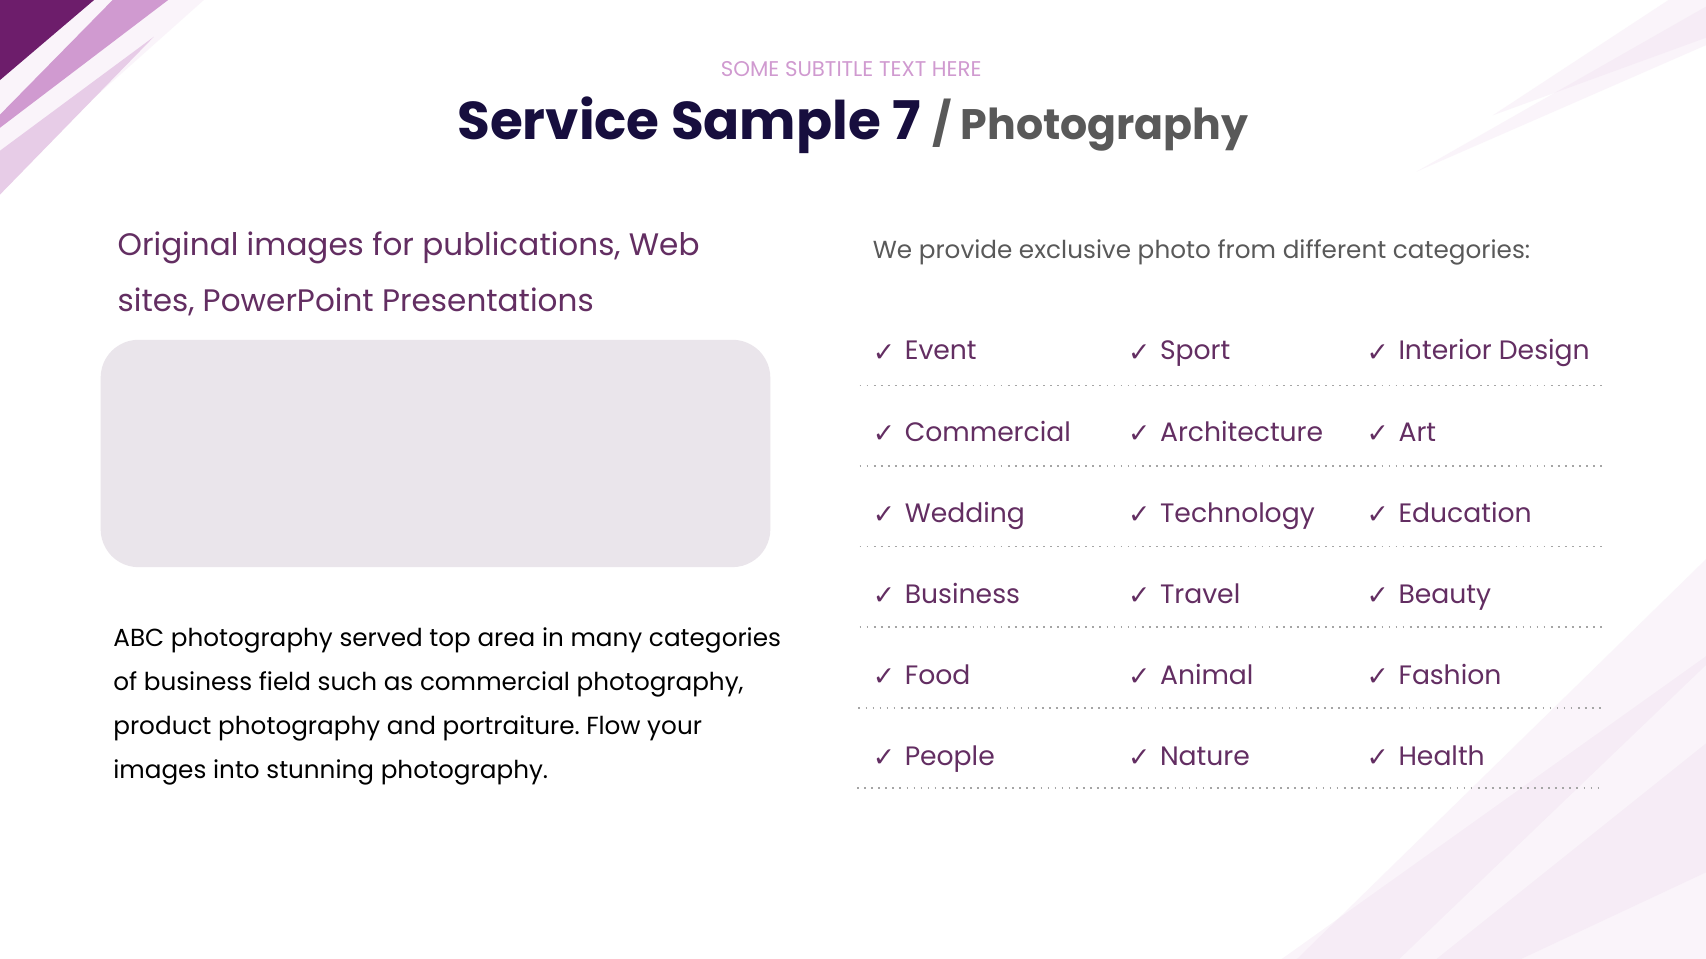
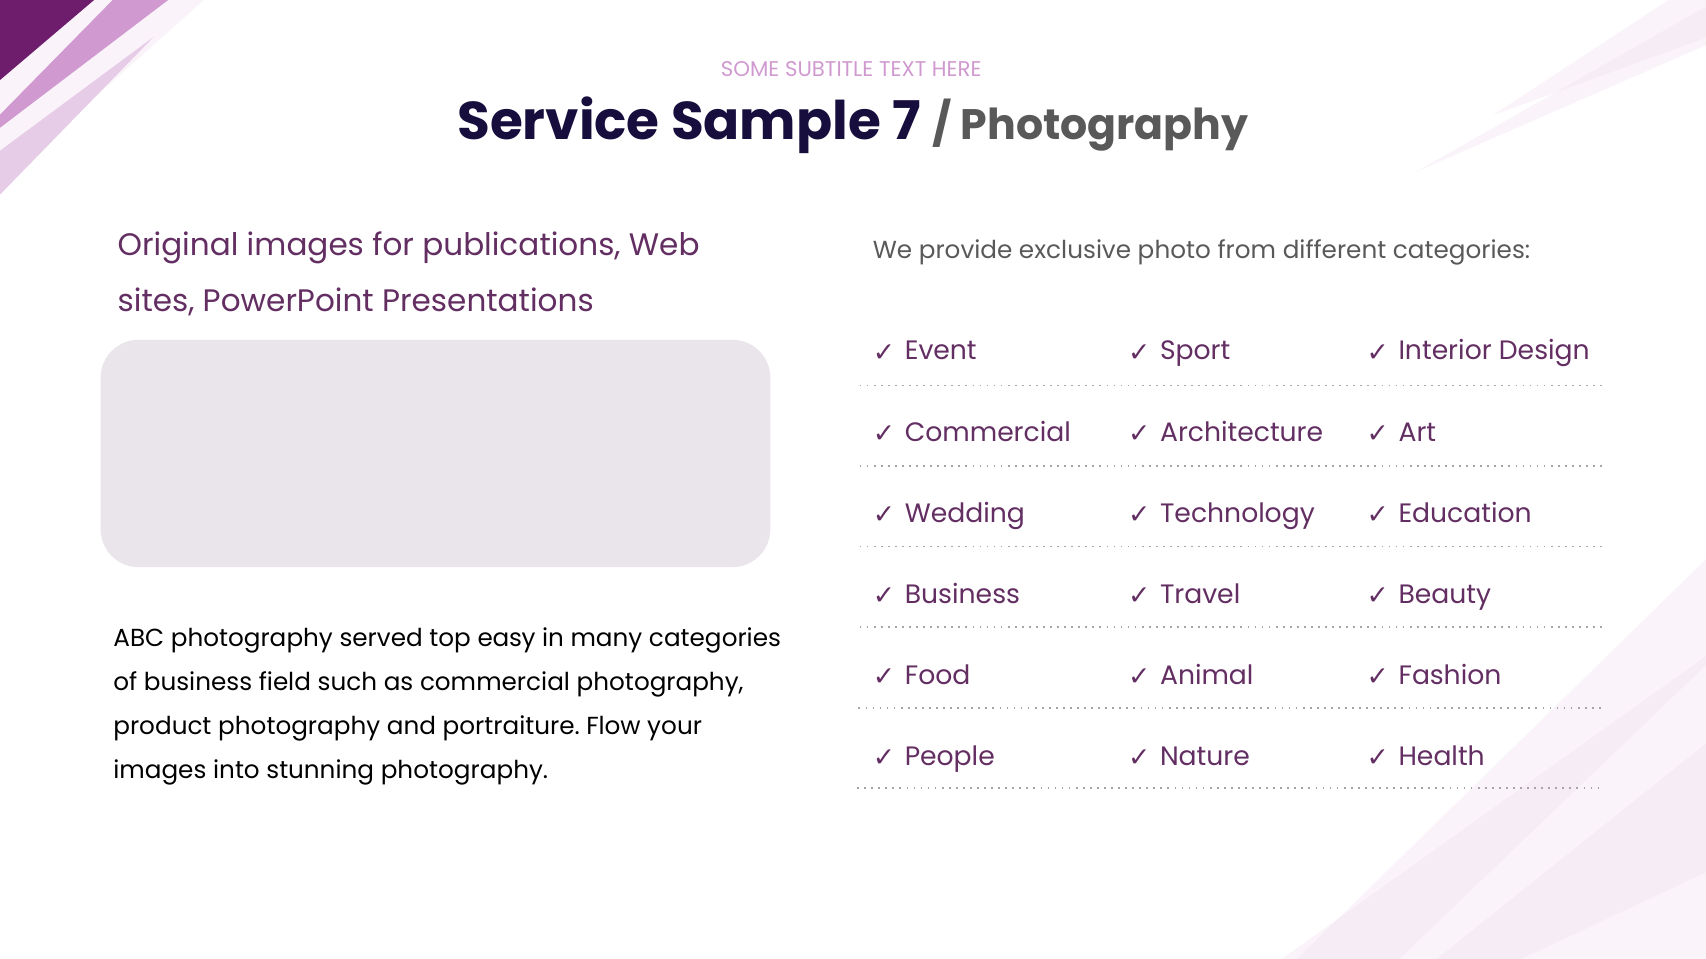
area: area -> easy (507, 638)
